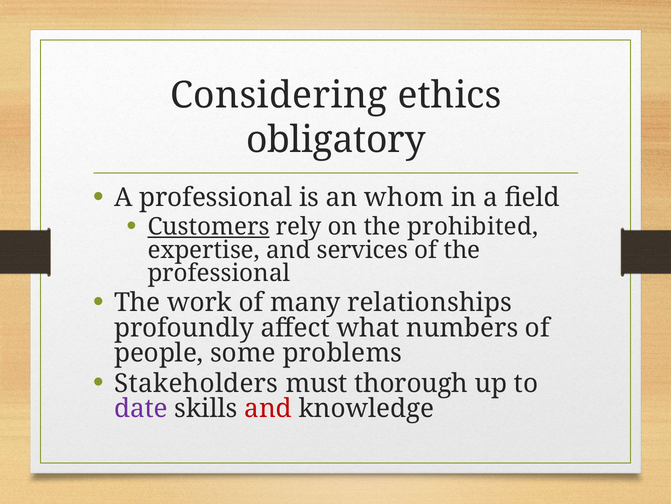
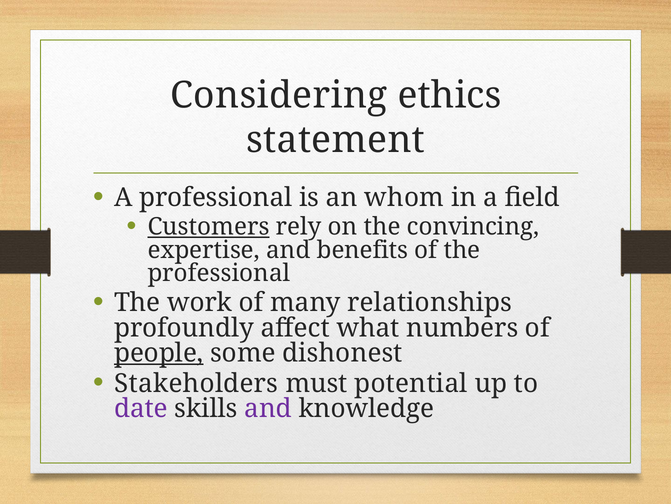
obligatory: obligatory -> statement (336, 140)
prohibited: prohibited -> convincing (473, 227)
services: services -> benefits (362, 250)
people underline: none -> present (159, 353)
problems: problems -> dishonest (342, 353)
thorough: thorough -> potential (411, 383)
and colour: red -> purple (268, 408)
